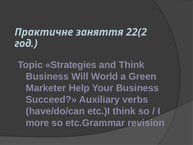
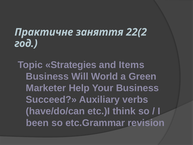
and Think: Think -> Items (132, 65)
more: more -> been (37, 123)
